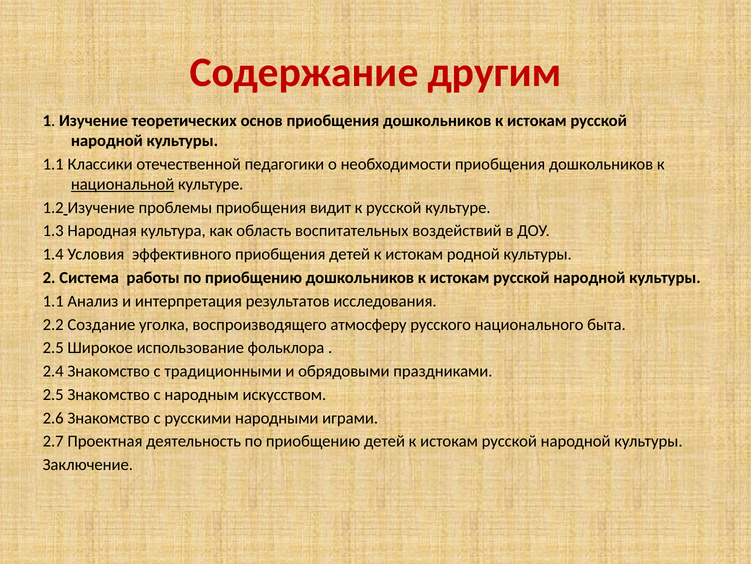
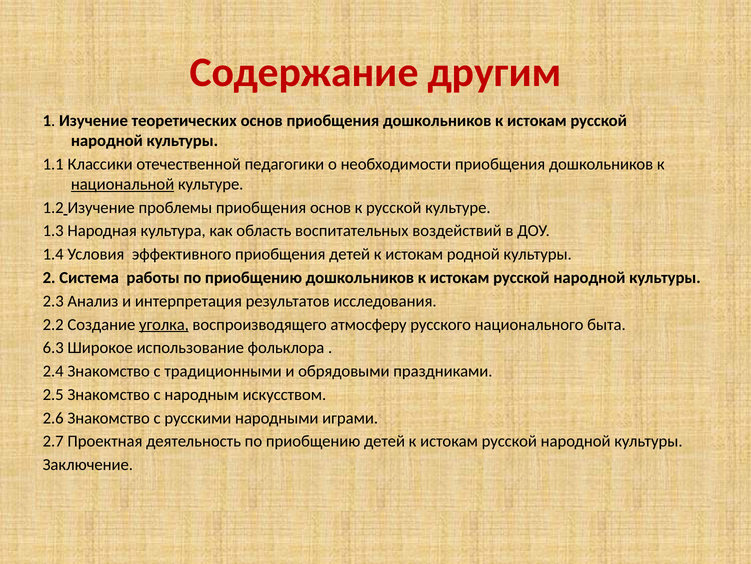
приобщения видит: видит -> основ (331, 207)
1.1: 1.1 -> 2.3 (53, 301)
уголка underline: none -> present (164, 324)
2.5: 2.5 -> 6.3 (53, 347)
